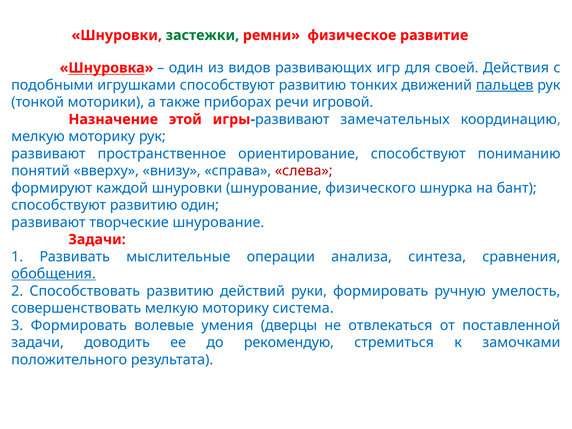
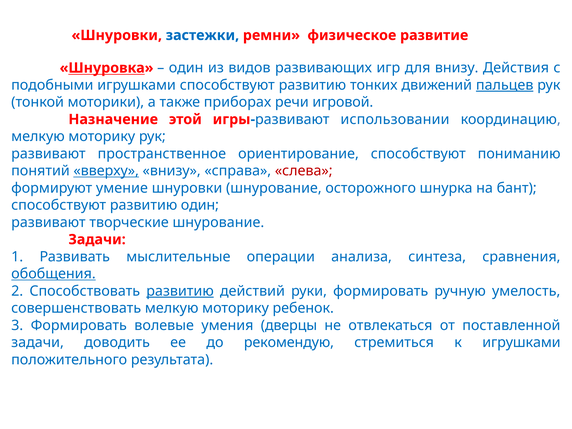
застежки colour: green -> blue (202, 35)
для своей: своей -> внизу (457, 68)
замечательных: замечательных -> использовании (395, 119)
вверху underline: none -> present (106, 171)
каждой: каждой -> умение (122, 188)
физического: физического -> осторожного (371, 188)
развитию underline: none -> present (180, 291)
система: система -> ребенок (303, 308)
к замочками: замочками -> игрушками (521, 342)
